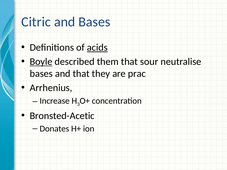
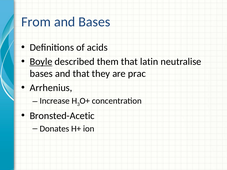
Citric: Citric -> From (36, 22)
acids underline: present -> none (97, 48)
sour: sour -> latin (149, 62)
